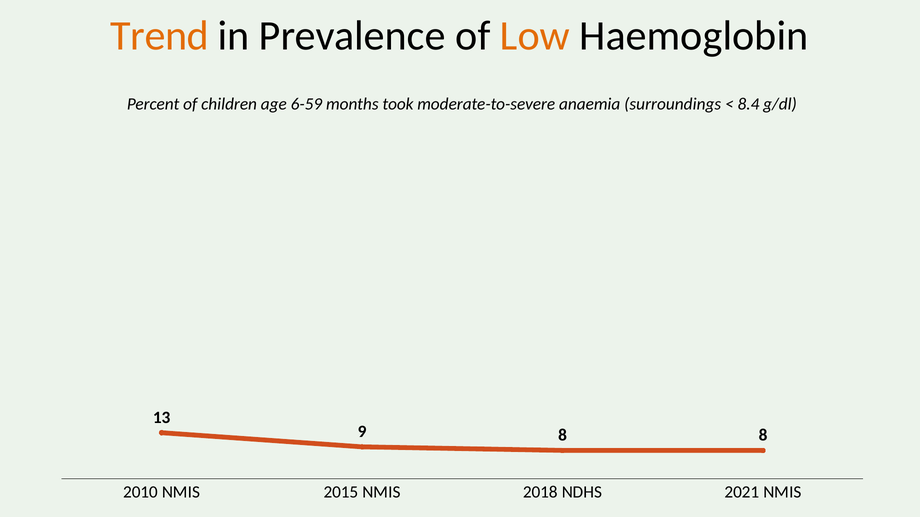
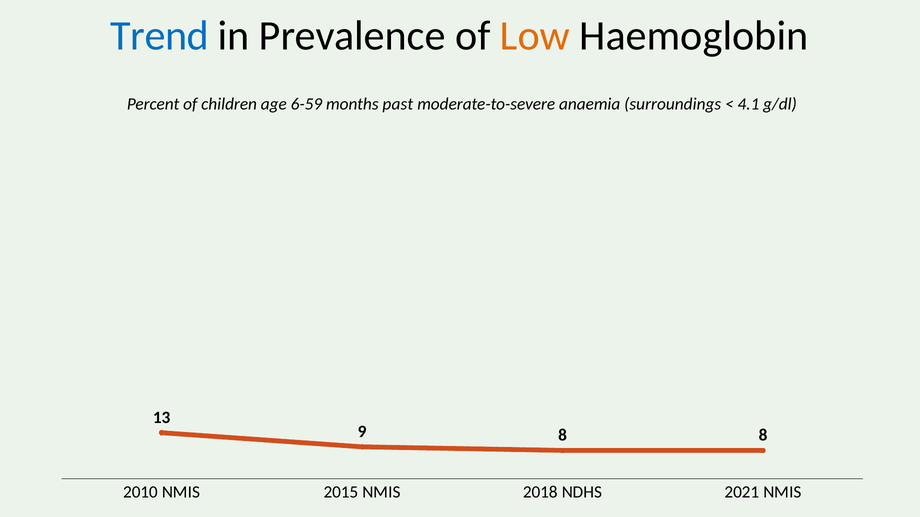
Trend colour: orange -> blue (160, 36)
took: took -> past (398, 104)
8.4: 8.4 -> 4.1 (748, 104)
